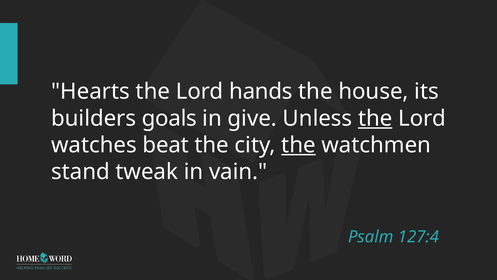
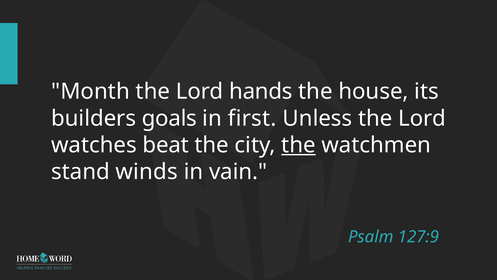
Hearts: Hearts -> Month (91, 91)
give: give -> first (252, 118)
the underline: present -> none (375, 118)
tweak: tweak -> winds (147, 172)
127:4: 127:4 -> 127:9 (419, 237)
